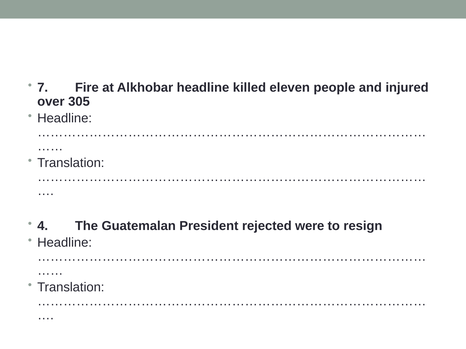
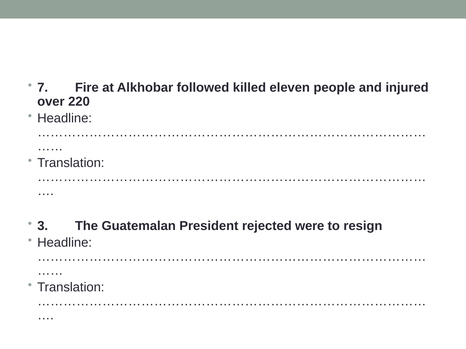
Alkhobar headline: headline -> followed (203, 88)
305: 305 -> 220 (79, 102)
4: 4 -> 3 (43, 226)
